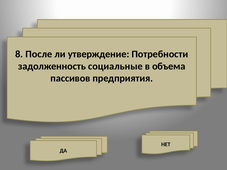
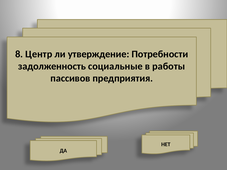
После: После -> Центр (39, 54)
объема: объема -> работы (169, 66)
